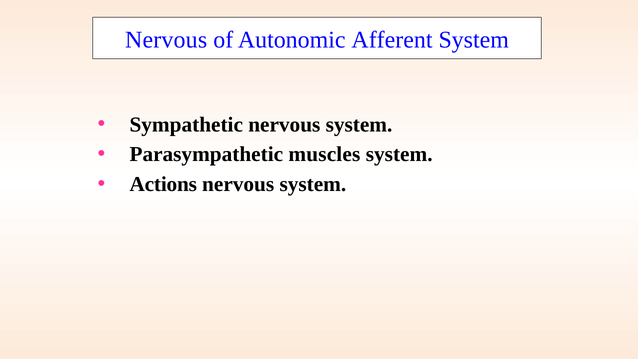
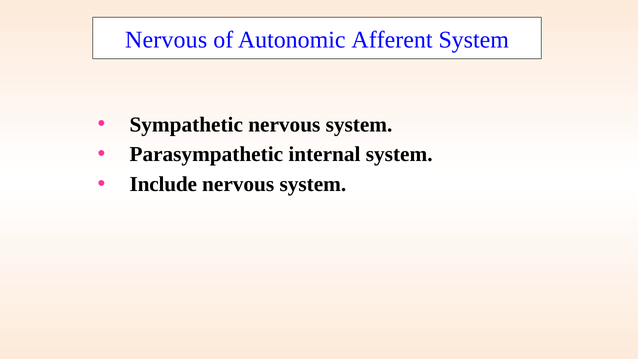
muscles: muscles -> internal (324, 154)
Actions: Actions -> Include (163, 184)
